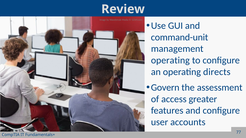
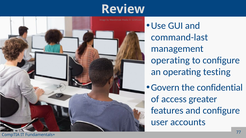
command-unit: command-unit -> command-last (179, 37)
directs: directs -> testing (217, 72)
assessment: assessment -> confidential (220, 88)
